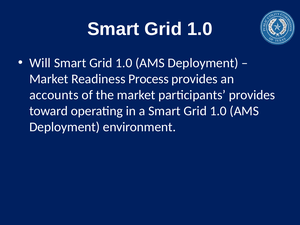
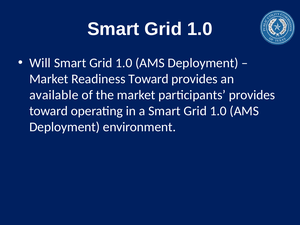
Readiness Process: Process -> Toward (149, 79)
accounts: accounts -> available (54, 95)
